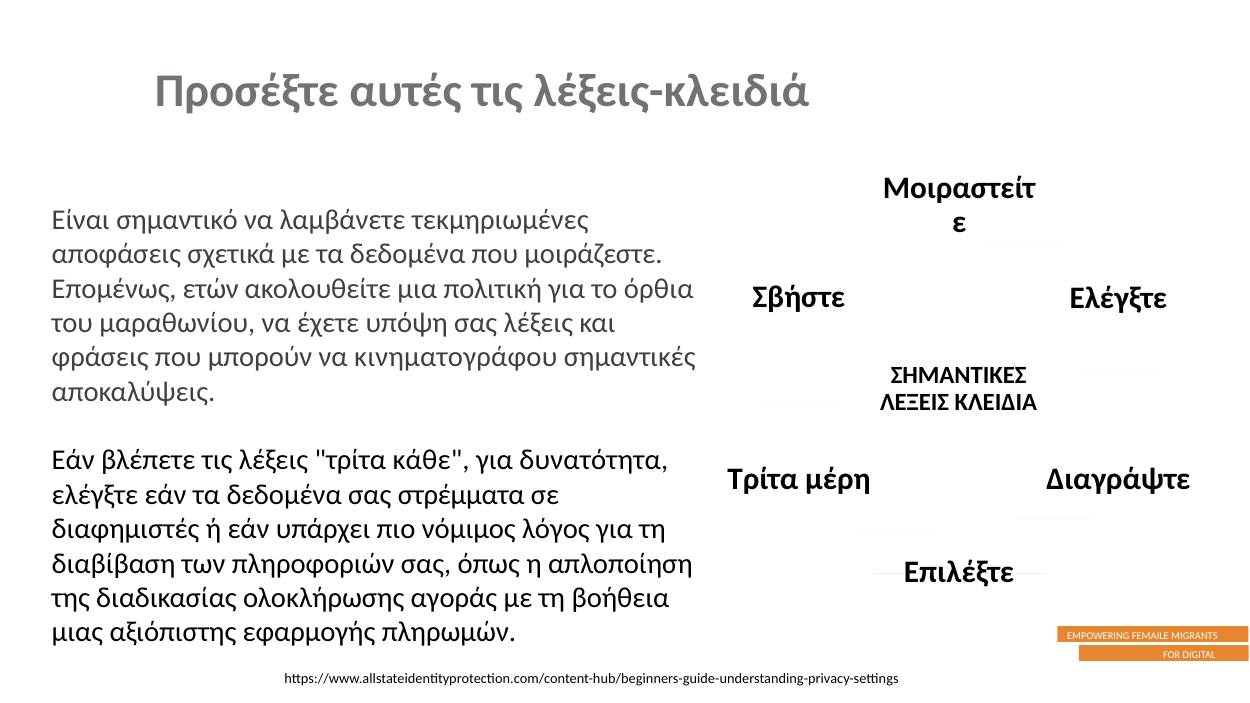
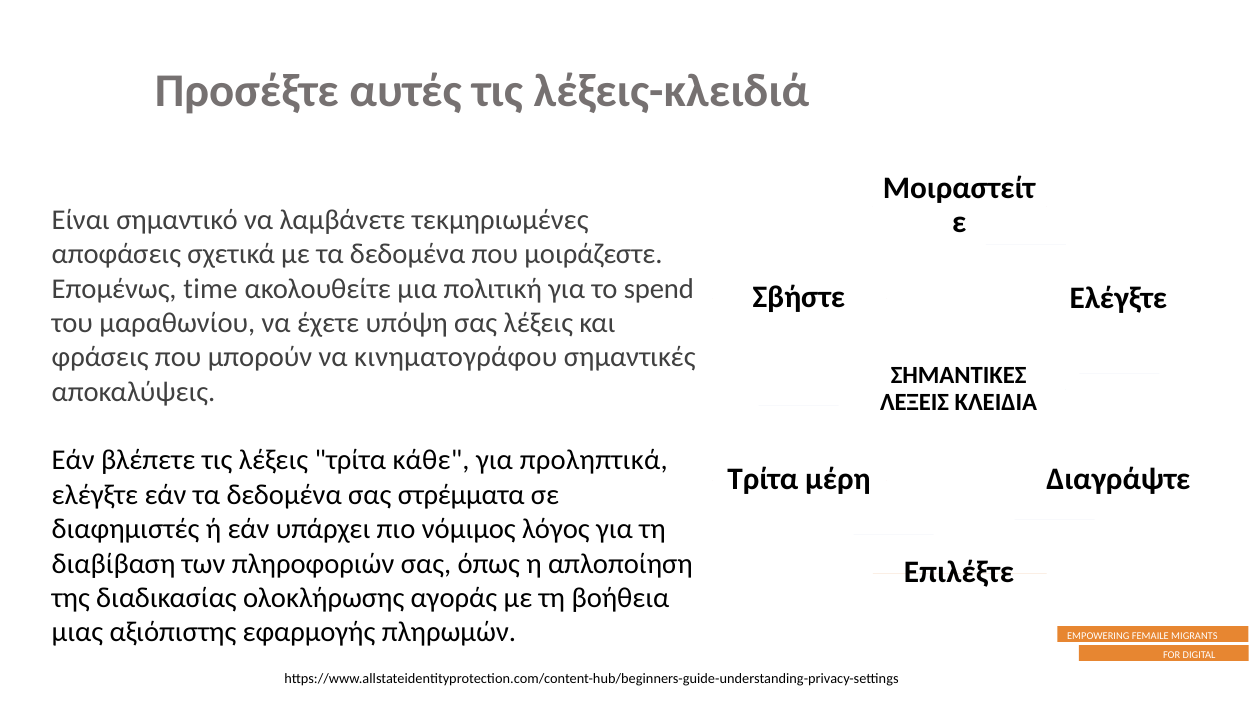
ετών: ετών -> time (210, 289)
όρθια: όρθια -> spend (659, 289)
δυνατότητα: δυνατότητα -> προληπτικά (594, 461)
